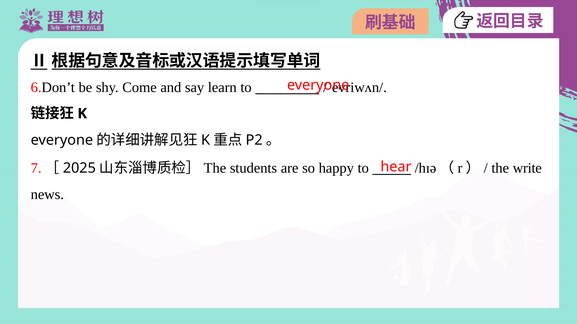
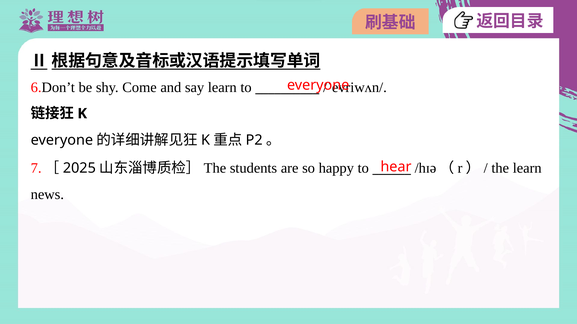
the write: write -> learn (527, 168)
